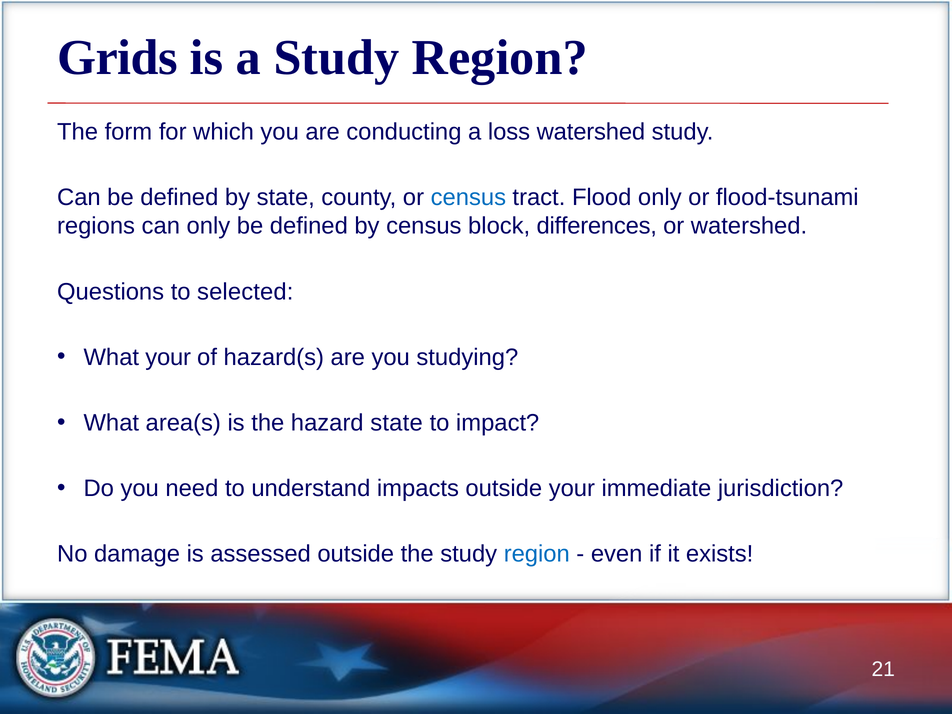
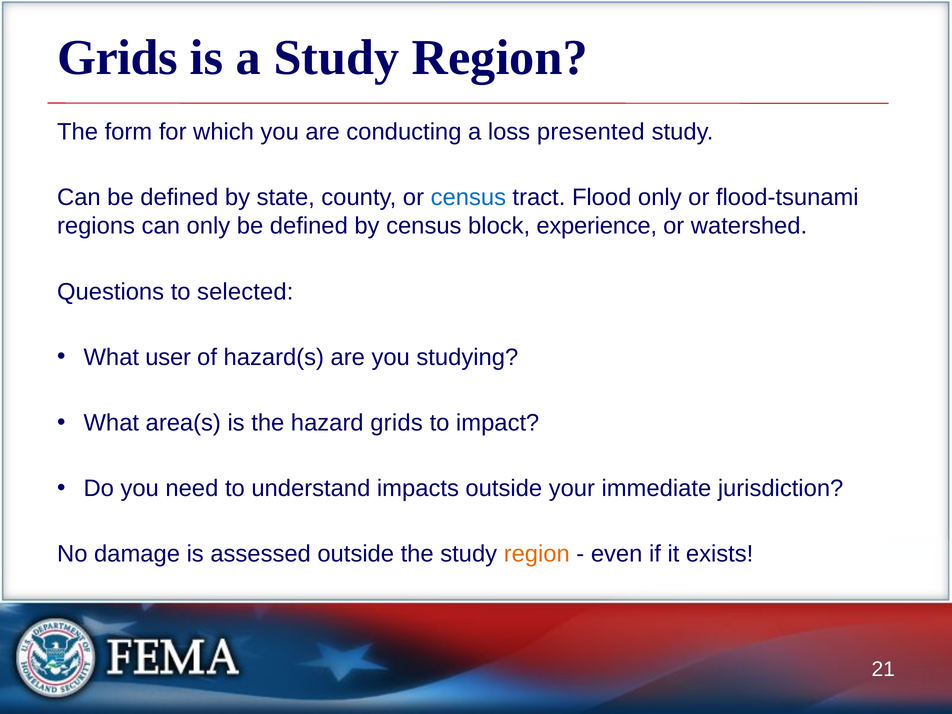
loss watershed: watershed -> presented (591, 132)
differences: differences -> experience (597, 226)
What your: your -> user (168, 357)
hazard state: state -> grids (397, 423)
region colour: blue -> orange (537, 554)
